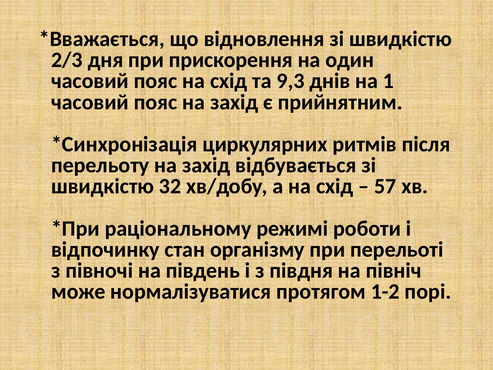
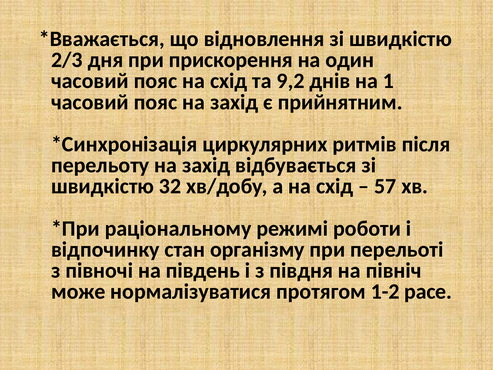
9,3: 9,3 -> 9,2 (291, 81)
порі: порі -> расе (428, 291)
